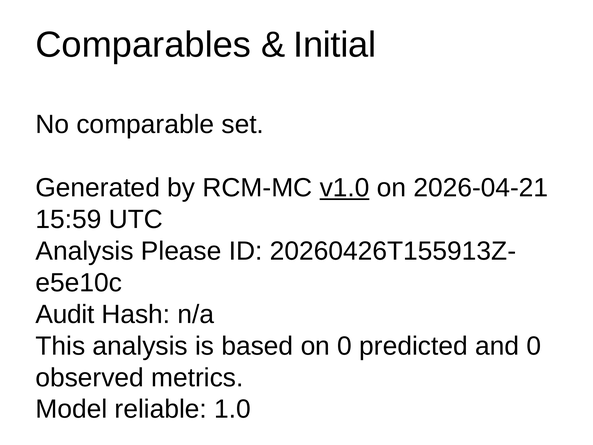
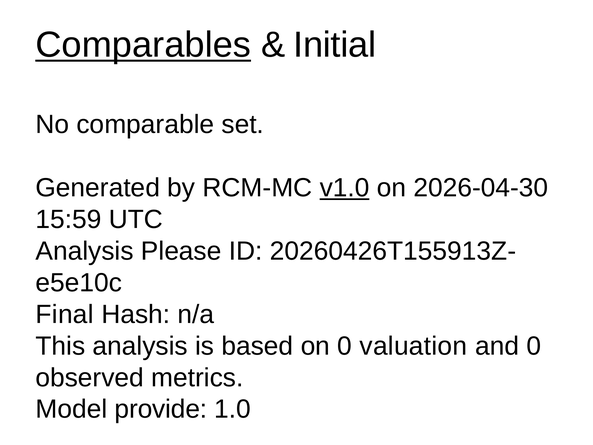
Comparables underline: none -> present (143, 45)
2026-04-21: 2026-04-21 -> 2026-04-30 (481, 188)
Audit: Audit -> Final (65, 314)
predicted: predicted -> valuation (413, 346)
reliable: reliable -> provide (161, 409)
